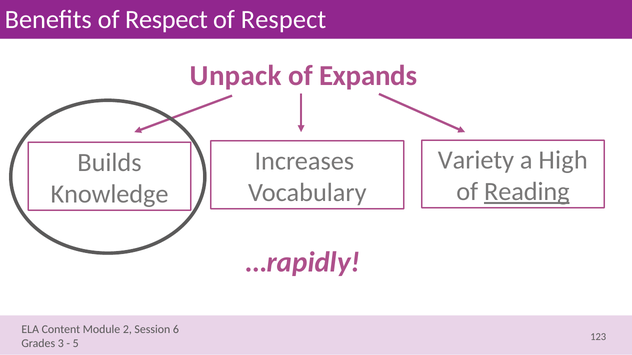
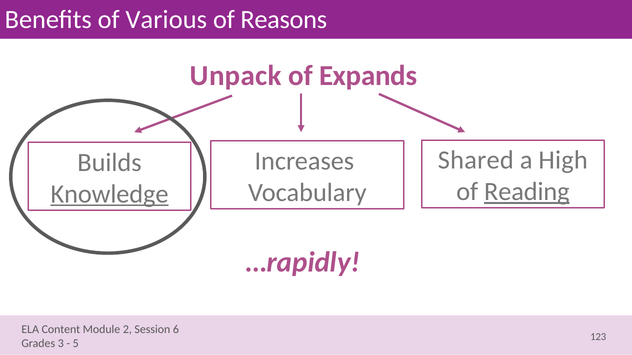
Benefits of Respect: Respect -> Various (166, 19)
Respect: Respect -> Reasons (284, 19)
Variety: Variety -> Shared (476, 160)
Knowledge underline: none -> present (110, 194)
